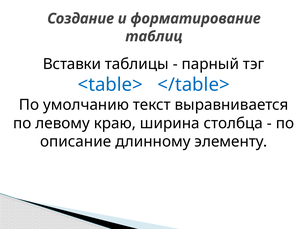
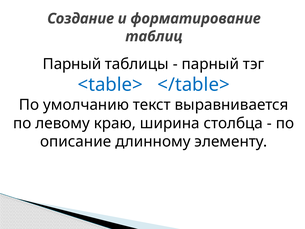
Вставки: Вставки -> Парный (72, 64)
